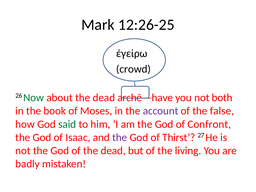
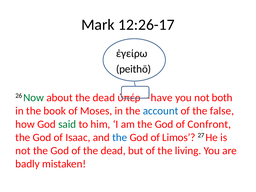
12:26-25: 12:26-25 -> 12:26-17 (146, 25)
crowd: crowd -> peithō (134, 69)
archē—have: archē—have -> ὑπέρ—have (145, 98)
account colour: purple -> blue (161, 111)
the colour: purple -> blue (120, 137)
Thirst: Thirst -> Limos (179, 137)
